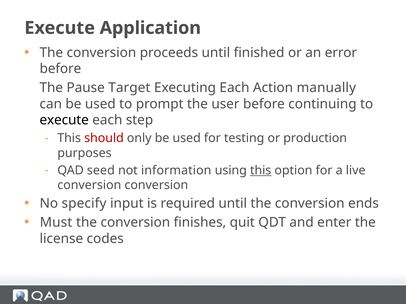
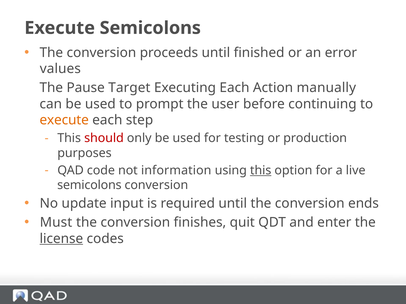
Execute Application: Application -> Semicolons (150, 28)
before: before -> values (60, 69)
execute colour: black -> orange (64, 120)
seed: seed -> code (101, 171)
conversion: conversion -> semicolons (89, 185)
specify: specify -> update (84, 204)
license underline: none -> present (61, 239)
